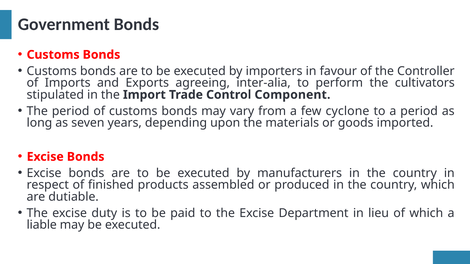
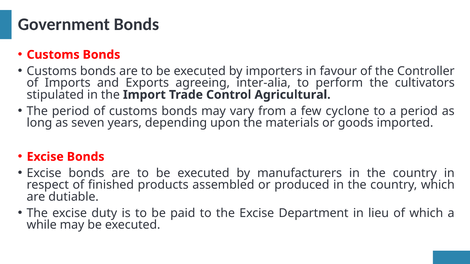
Component: Component -> Agricultural (293, 95)
liable: liable -> while (42, 225)
